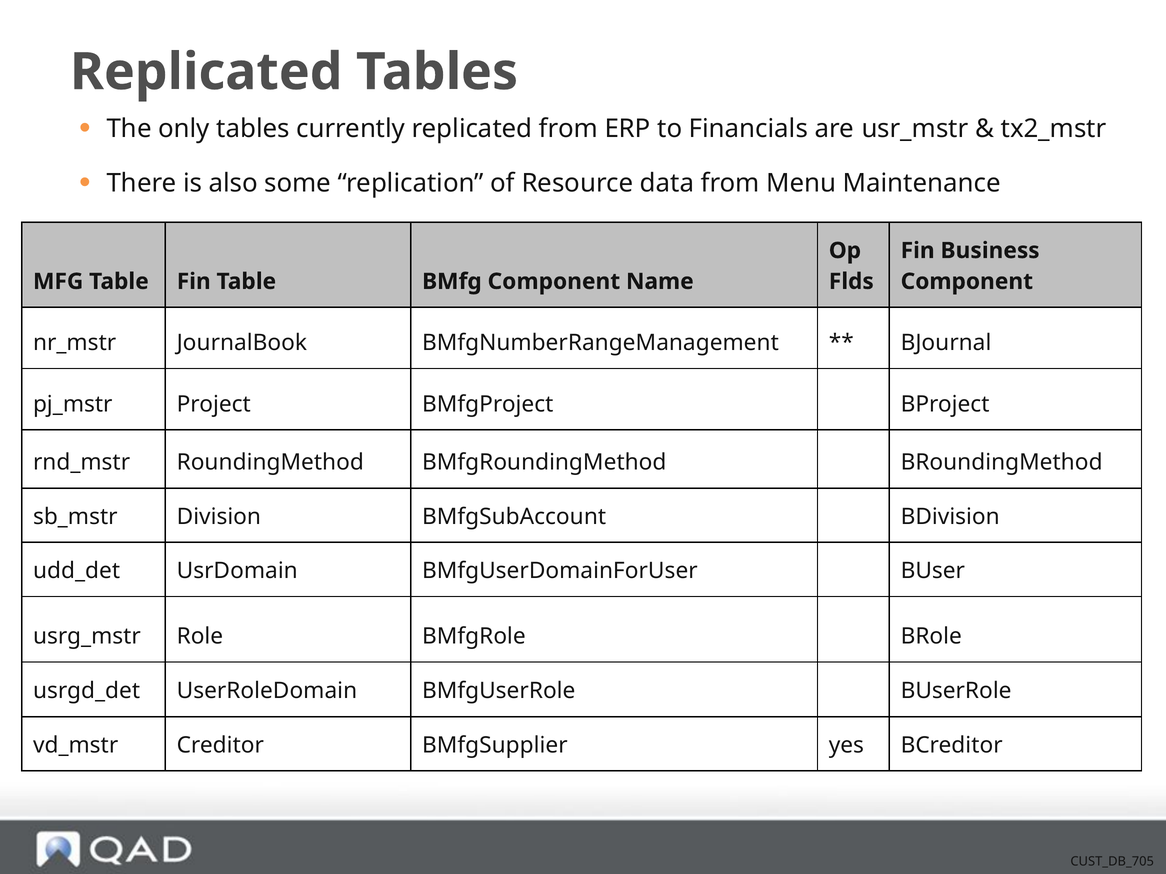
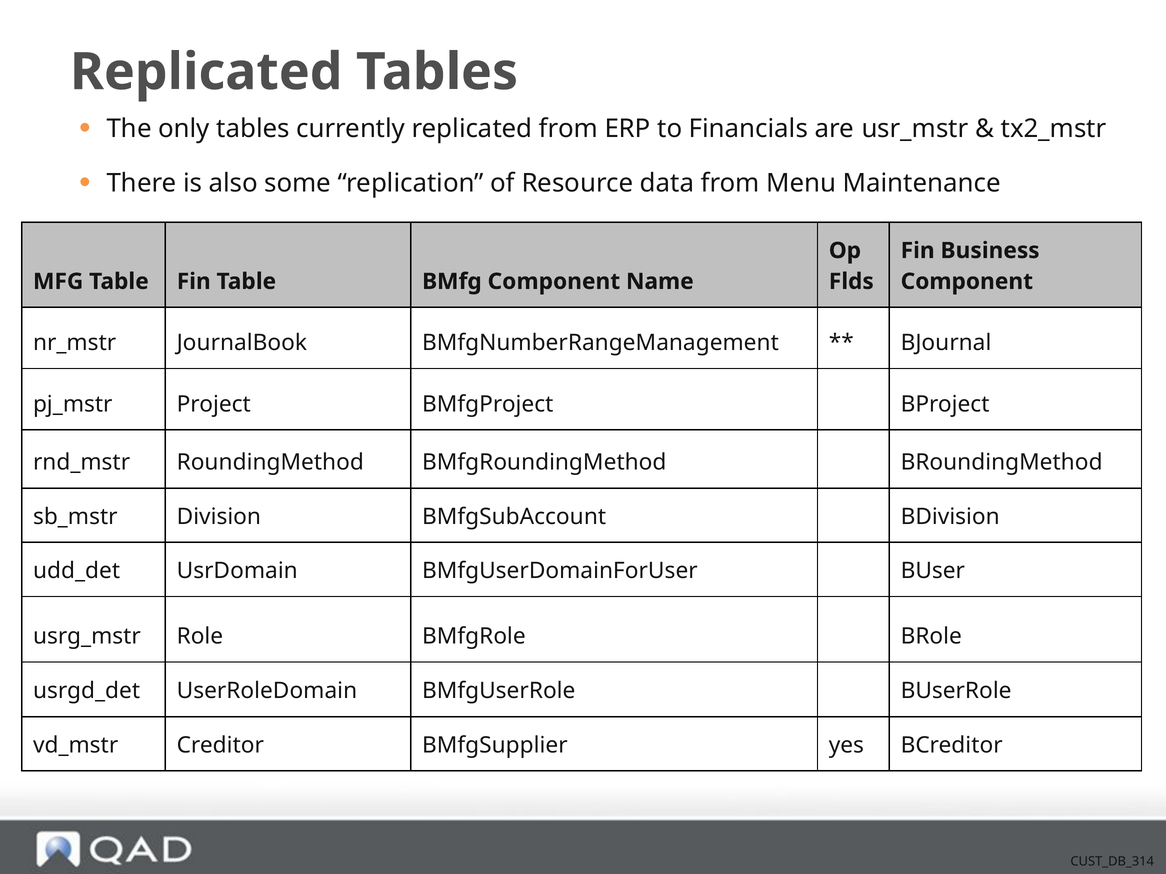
CUST_DB_705: CUST_DB_705 -> CUST_DB_314 (1112, 862)
